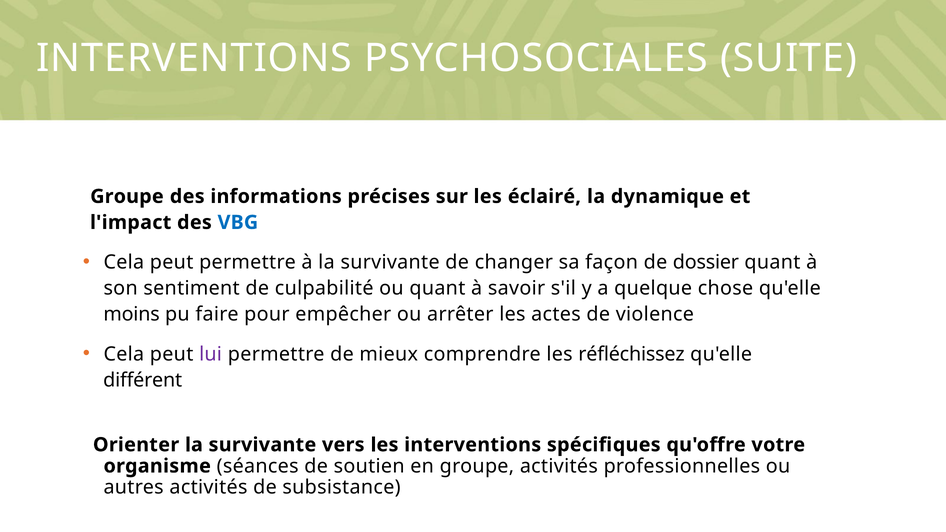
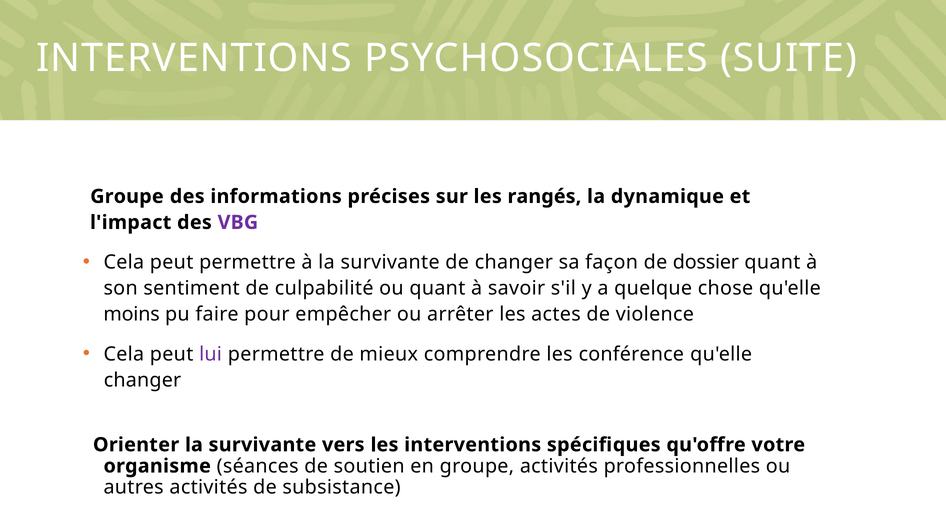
éclairé: éclairé -> rangés (544, 196)
VBG colour: blue -> purple (238, 222)
réfléchissez: réfléchissez -> conférence (631, 354)
différent: différent -> changer (142, 380)
